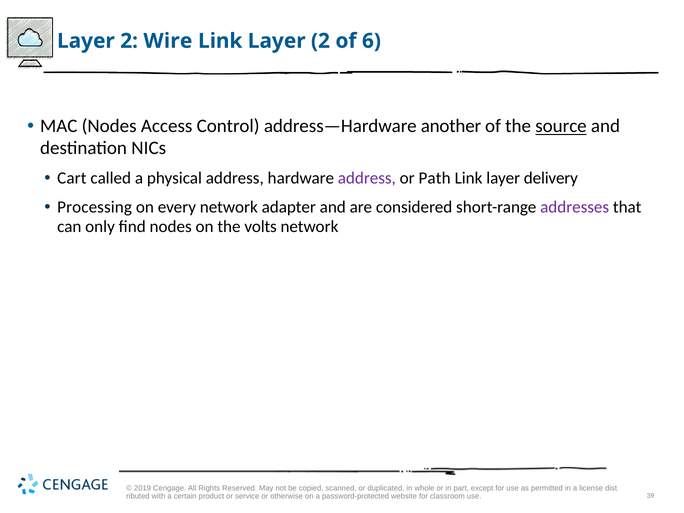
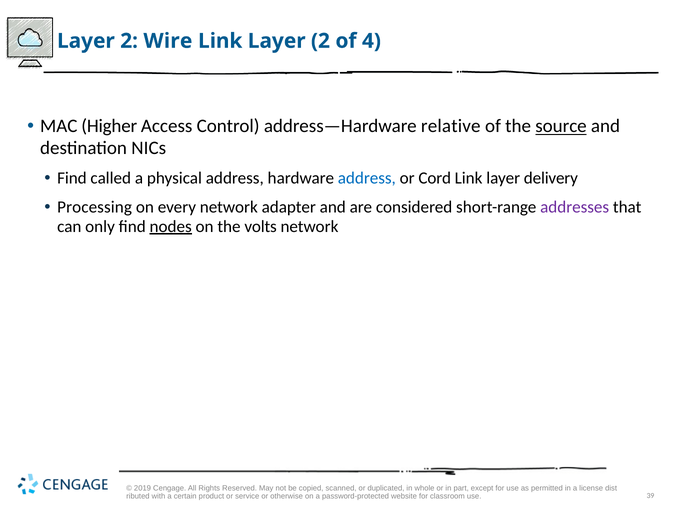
6: 6 -> 4 (371, 41)
MAC Nodes: Nodes -> Higher (109, 126)
another: another -> relative (451, 126)
Cart: Cart -> Find (72, 178)
address colour: purple -> blue (367, 178)
Path: Path -> Cord (435, 178)
nodes underline: none -> present (171, 226)
